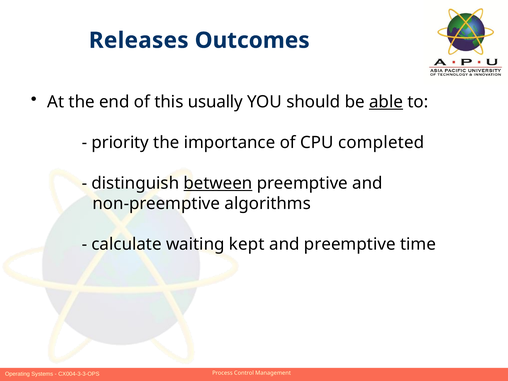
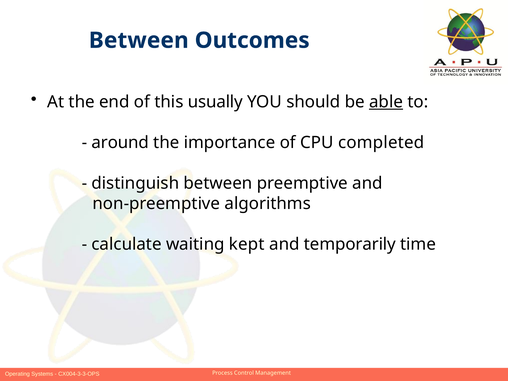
Releases: Releases -> Between (139, 40)
priority: priority -> around (120, 142)
between underline: present -> none (218, 183)
and preemptive: preemptive -> temporarily (350, 244)
